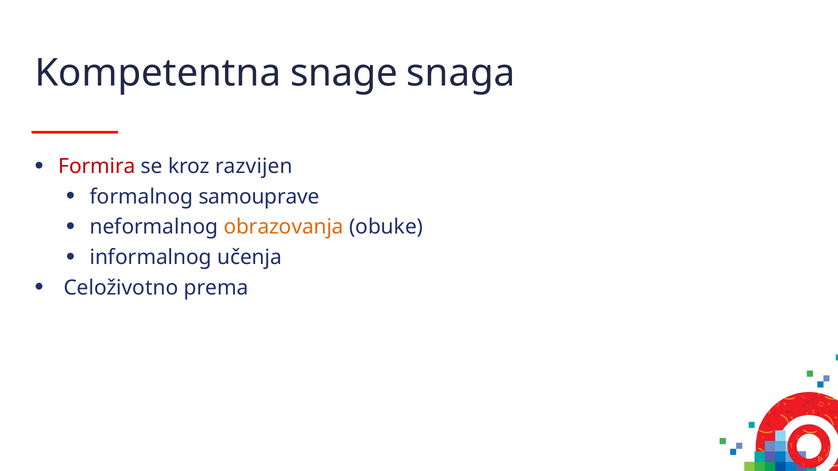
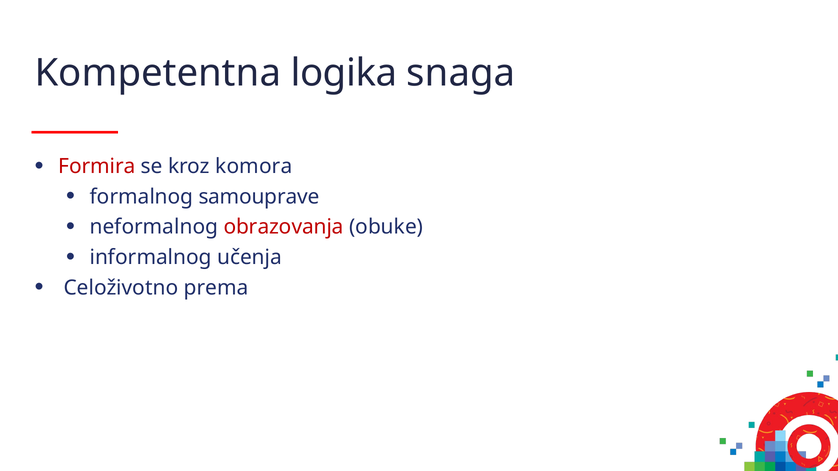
snage: snage -> logika (344, 73)
razvijen: razvijen -> komora (254, 166)
obrazovanja colour: orange -> red (284, 227)
